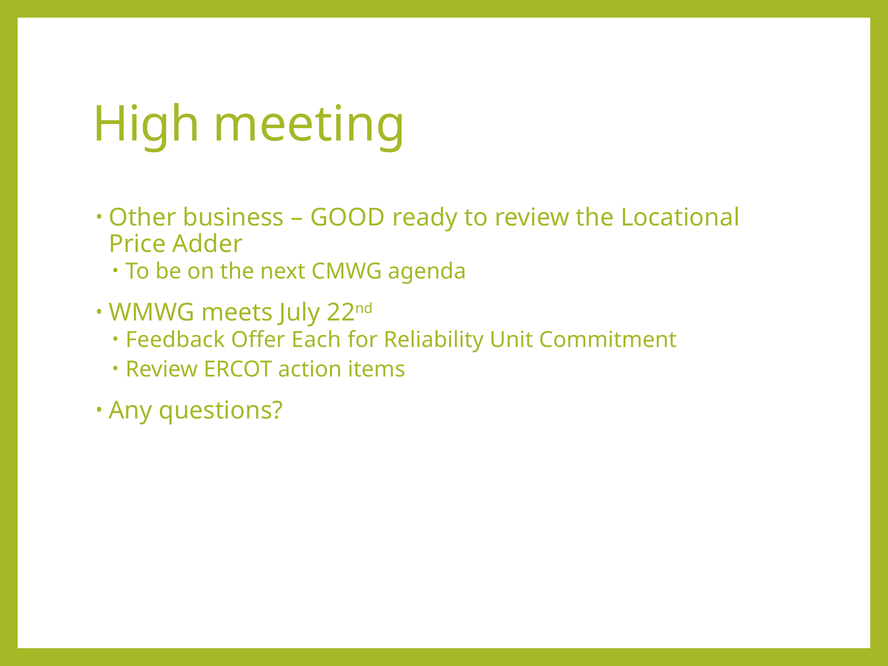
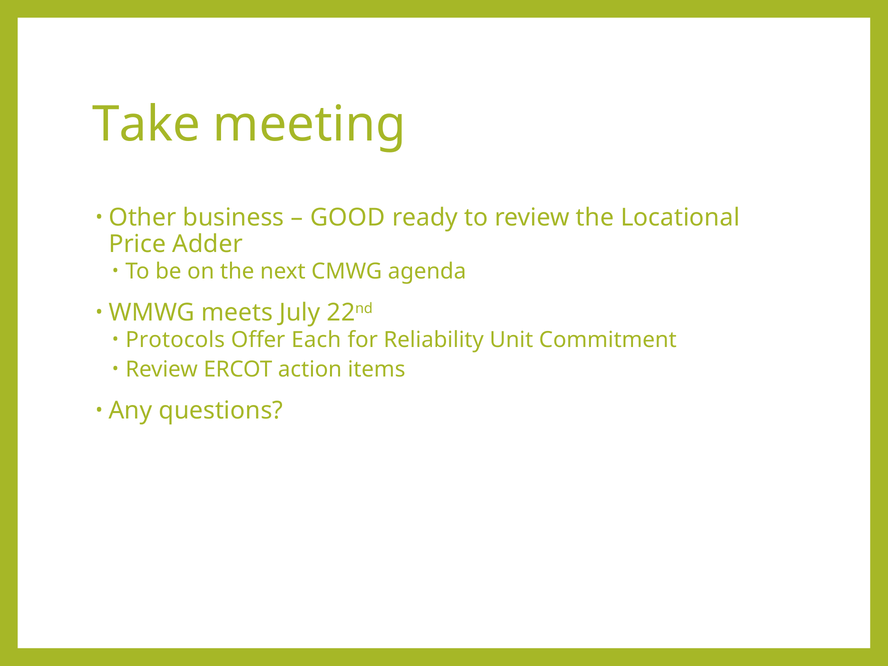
High: High -> Take (146, 125)
Feedback: Feedback -> Protocols (175, 340)
